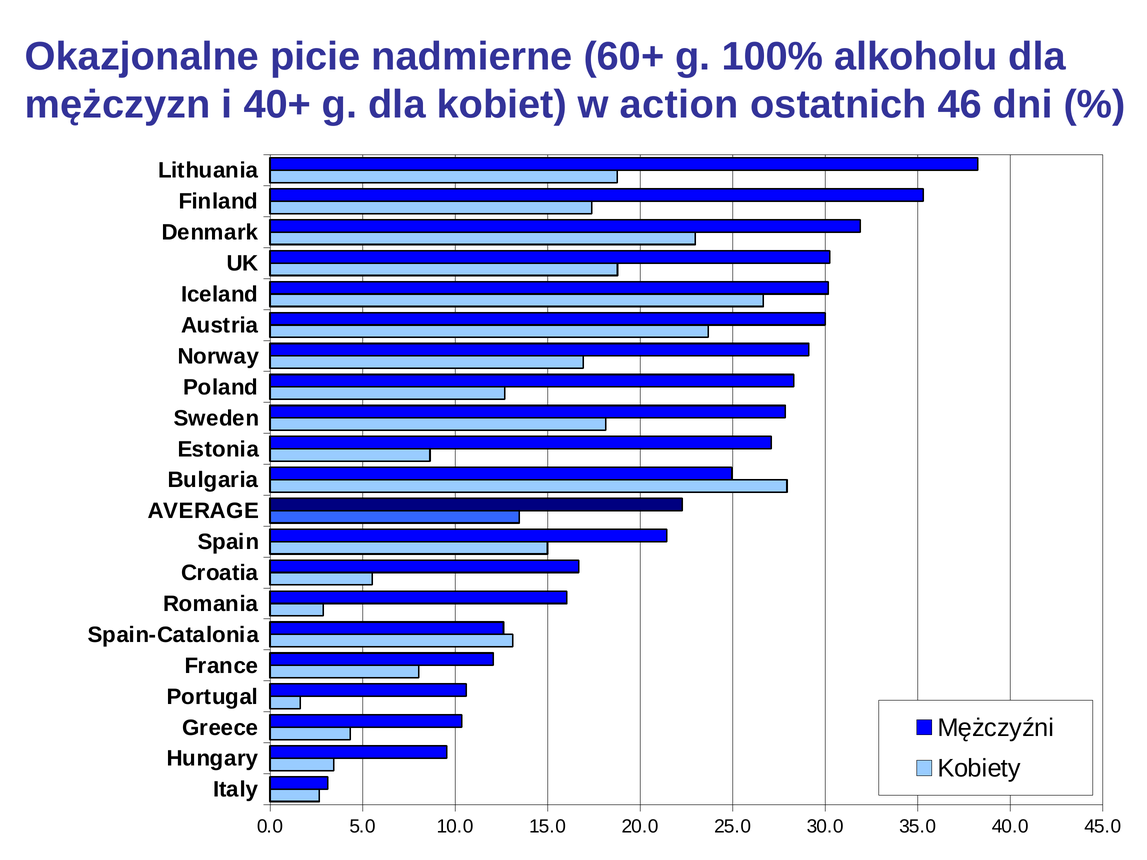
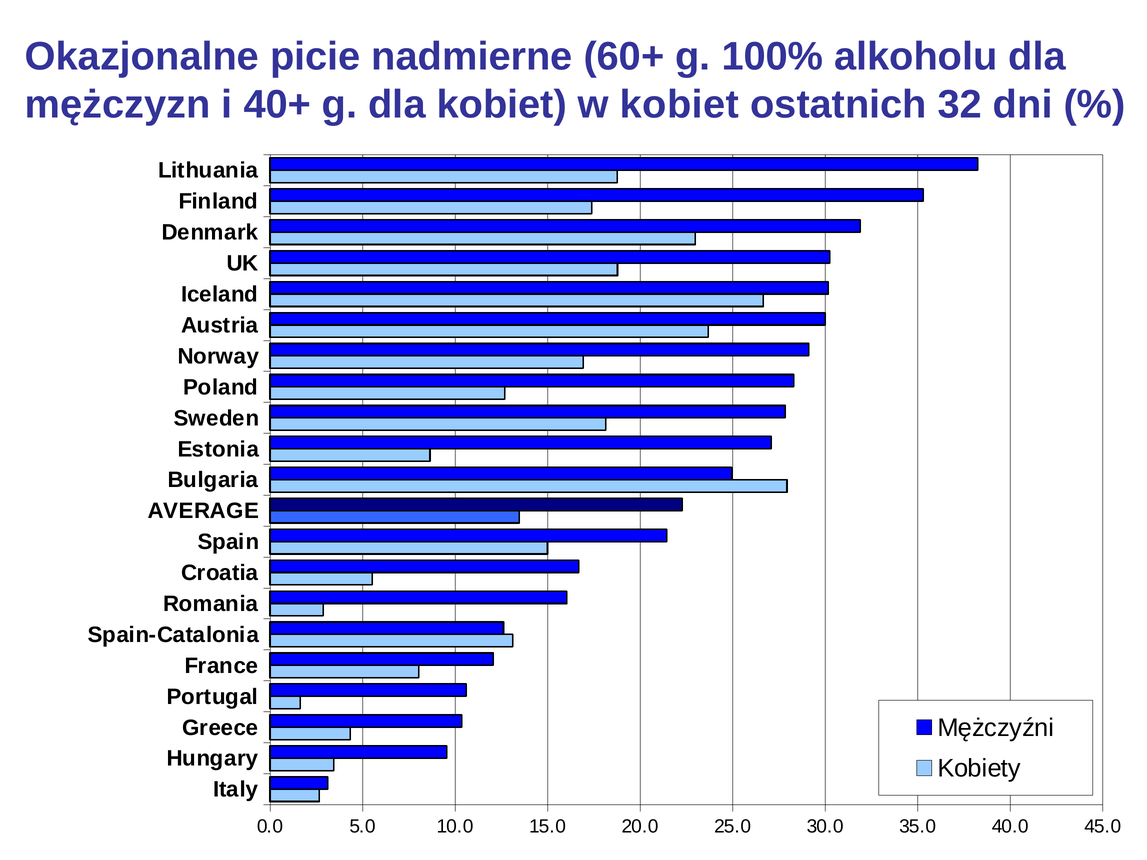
w action: action -> kobiet (679, 104)
46: 46 -> 32 (960, 104)
